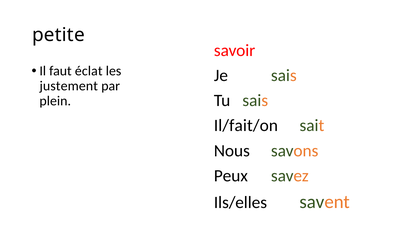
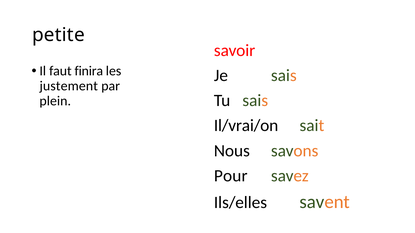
éclat: éclat -> finira (89, 71)
Il/fait/on: Il/fait/on -> Il/vrai/on (246, 126)
Peux: Peux -> Pour (231, 176)
